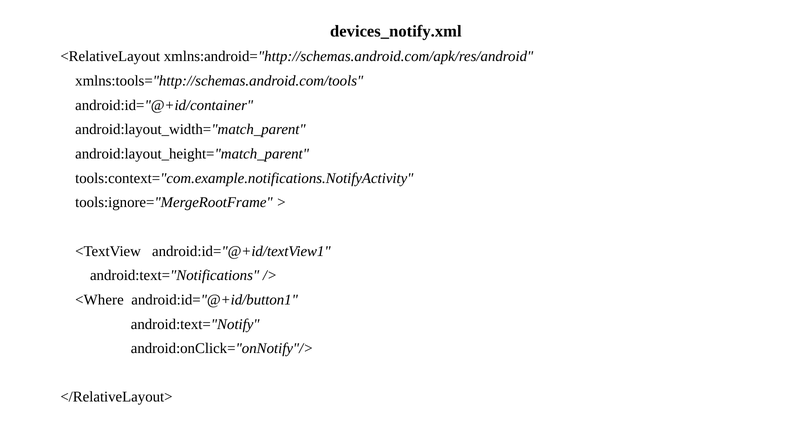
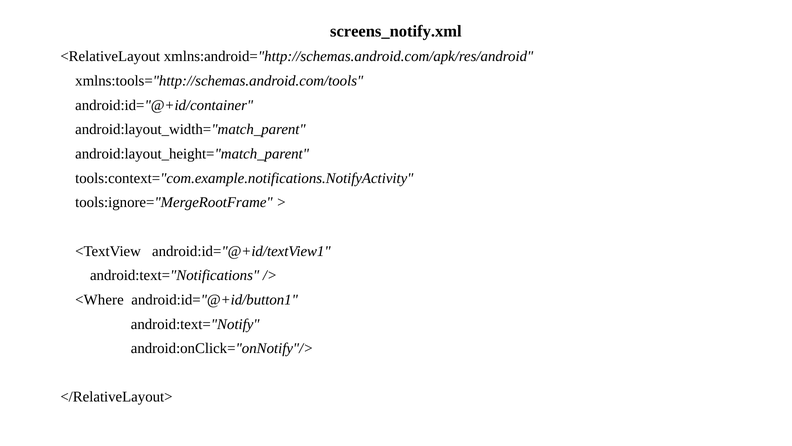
devices_notify.xml: devices_notify.xml -> screens_notify.xml (396, 31)
